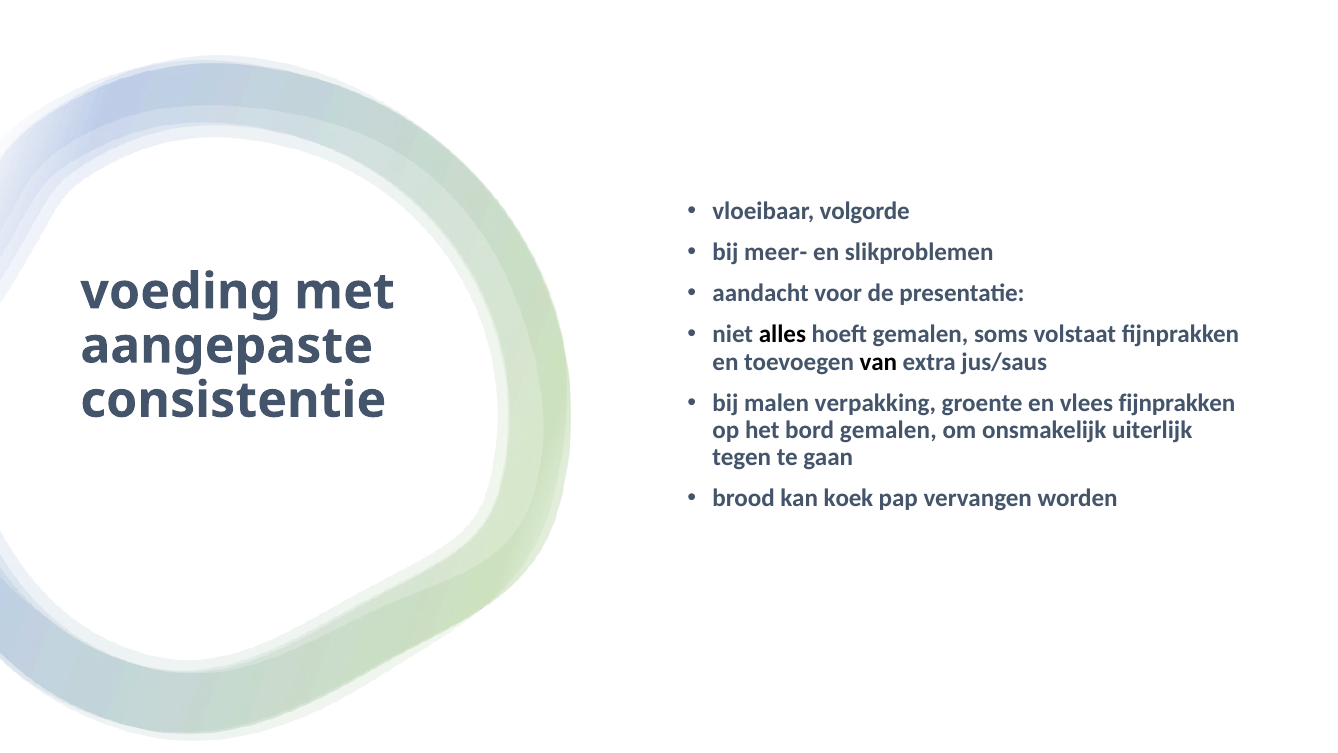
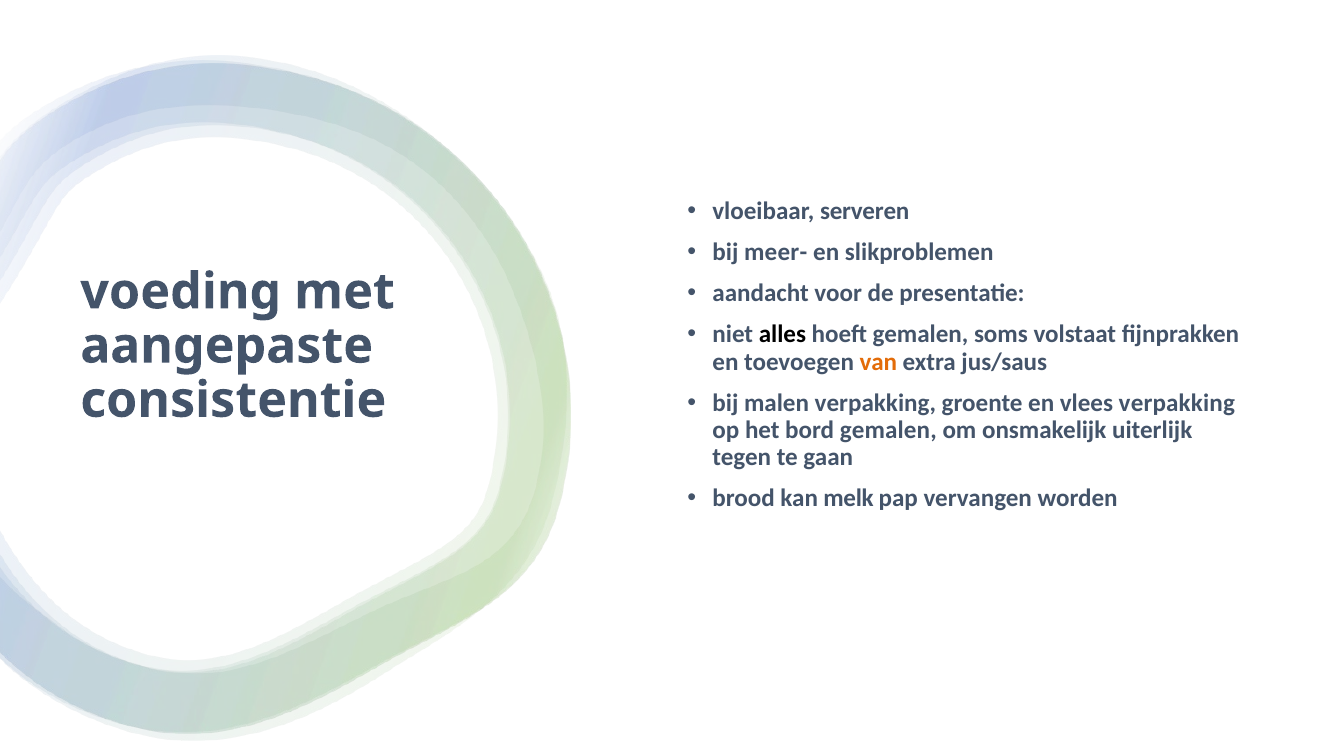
volgorde: volgorde -> serveren (865, 211)
van colour: black -> orange (878, 362)
vlees fijnprakken: fijnprakken -> verpakking (1177, 403)
koek: koek -> melk (849, 498)
